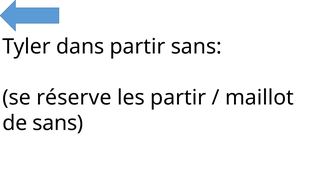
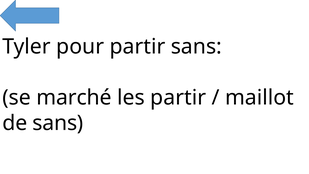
dans: dans -> pour (80, 46)
réserve: réserve -> marché (74, 97)
